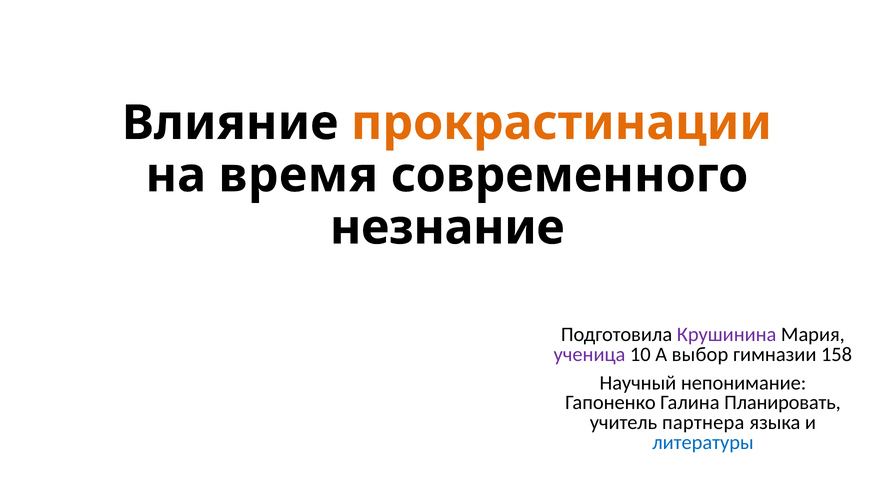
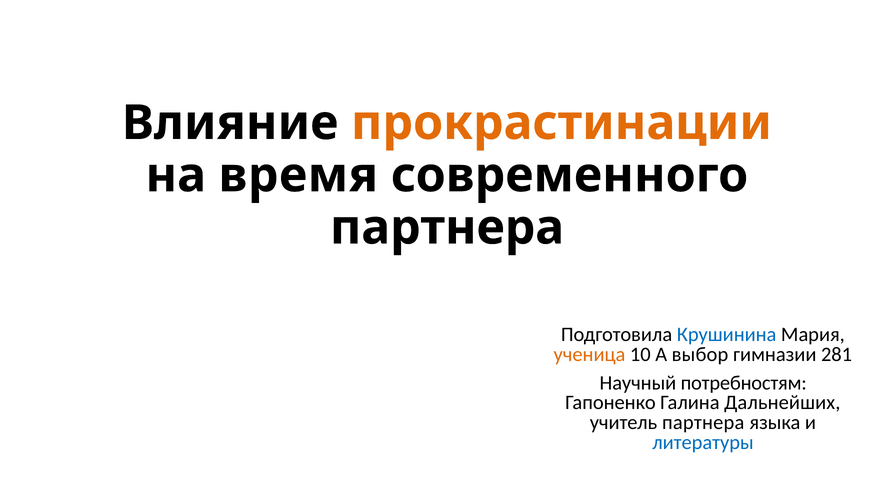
незнание: незнание -> партнера (447, 228)
Крушинина colour: purple -> blue (727, 335)
ученица colour: purple -> orange (590, 354)
158: 158 -> 281 (837, 354)
непонимание: непонимание -> потребностям (744, 383)
Планировать: Планировать -> Дальнейших (782, 403)
